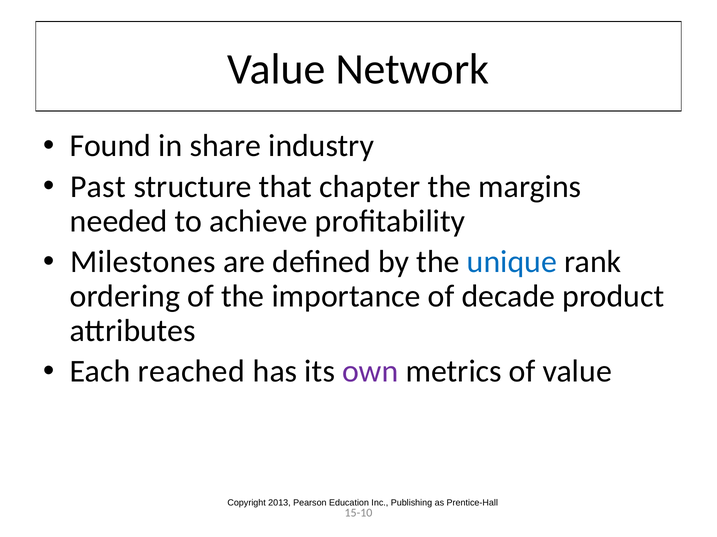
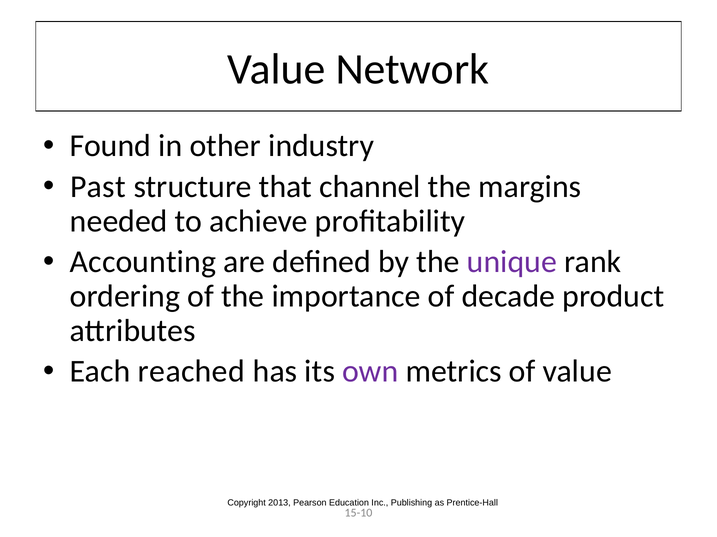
share: share -> other (225, 146)
chapter: chapter -> channel (370, 187)
Milestones: Milestones -> Accounting (143, 262)
unique colour: blue -> purple (512, 262)
